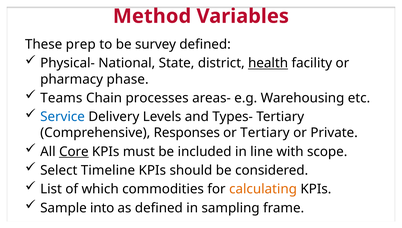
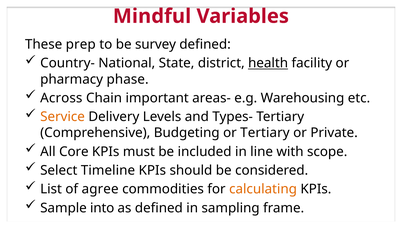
Method: Method -> Mindful (152, 16)
Physical-: Physical- -> Country- (68, 63)
Teams: Teams -> Across (61, 98)
processes: processes -> important (157, 98)
Service colour: blue -> orange (63, 117)
Responses: Responses -> Budgeting (187, 133)
Core underline: present -> none (74, 152)
which: which -> agree (100, 189)
